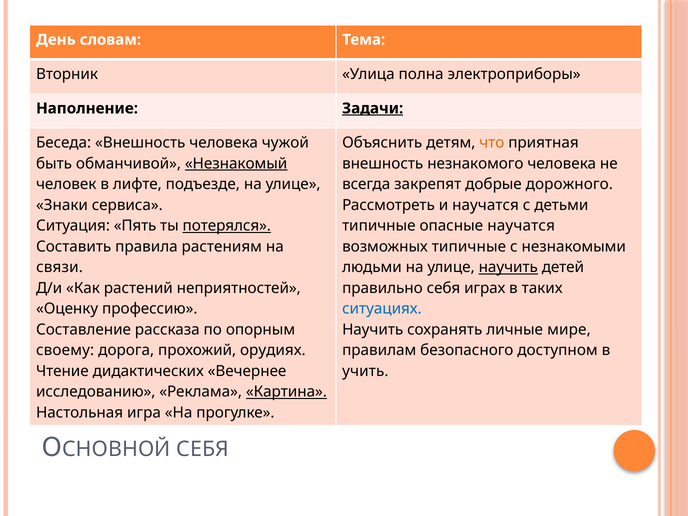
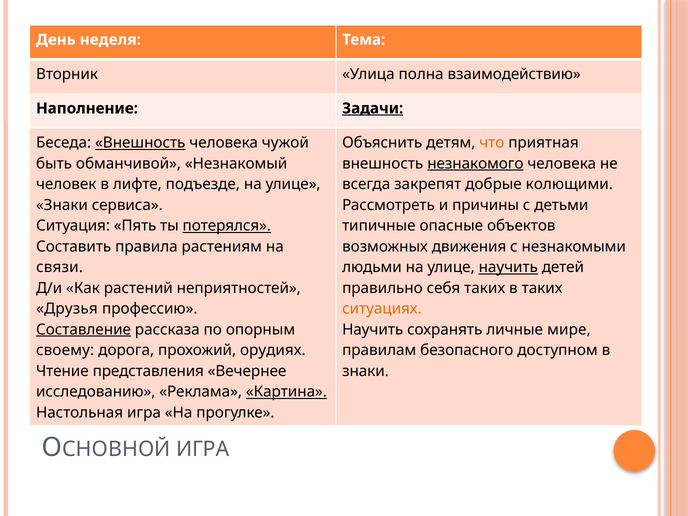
словам: словам -> неделя (110, 40)
электроприборы: электроприборы -> взаимодействию (514, 74)
Внешность underline: none -> present (140, 143)
Незнакомый underline: present -> none (236, 163)
незнакомого underline: none -> present (475, 163)
дорожного: дорожного -> колющими (569, 184)
и научатся: научатся -> причины (486, 205)
опасные научатся: научатся -> объектов (521, 226)
возможных типичные: типичные -> движения (469, 246)
себя играх: играх -> таких (485, 288)
Оценку: Оценку -> Друзья (67, 309)
ситуациях colour: blue -> orange (382, 309)
Составление underline: none -> present (84, 329)
дидактических: дидактических -> представления (148, 371)
учить: учить -> знаки (365, 371)
СЕБЯ: СЕБЯ -> ИГРА (203, 449)
